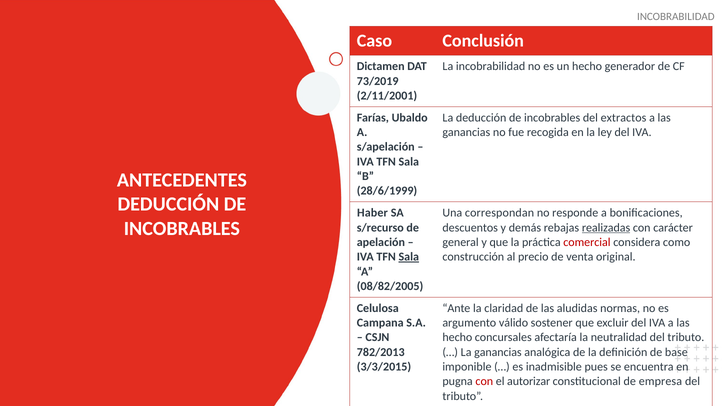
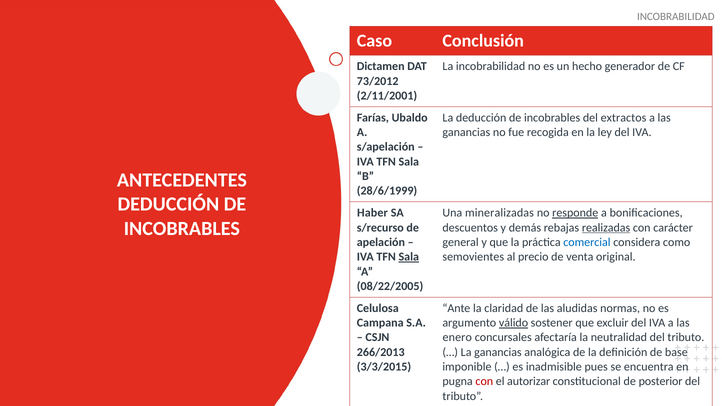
73/2019: 73/2019 -> 73/2012 (378, 81)
correspondan: correspondan -> mineralizadas (500, 213)
responde underline: none -> present (575, 213)
comercial colour: red -> blue (587, 242)
construcción: construcción -> semovientes (473, 257)
08/82/2005: 08/82/2005 -> 08/22/2005 (390, 286)
válido underline: none -> present (514, 323)
hecho: hecho -> enero (457, 338)
782/2013: 782/2013 -> 266/2013 (381, 352)
empresa: empresa -> posterior (661, 382)
